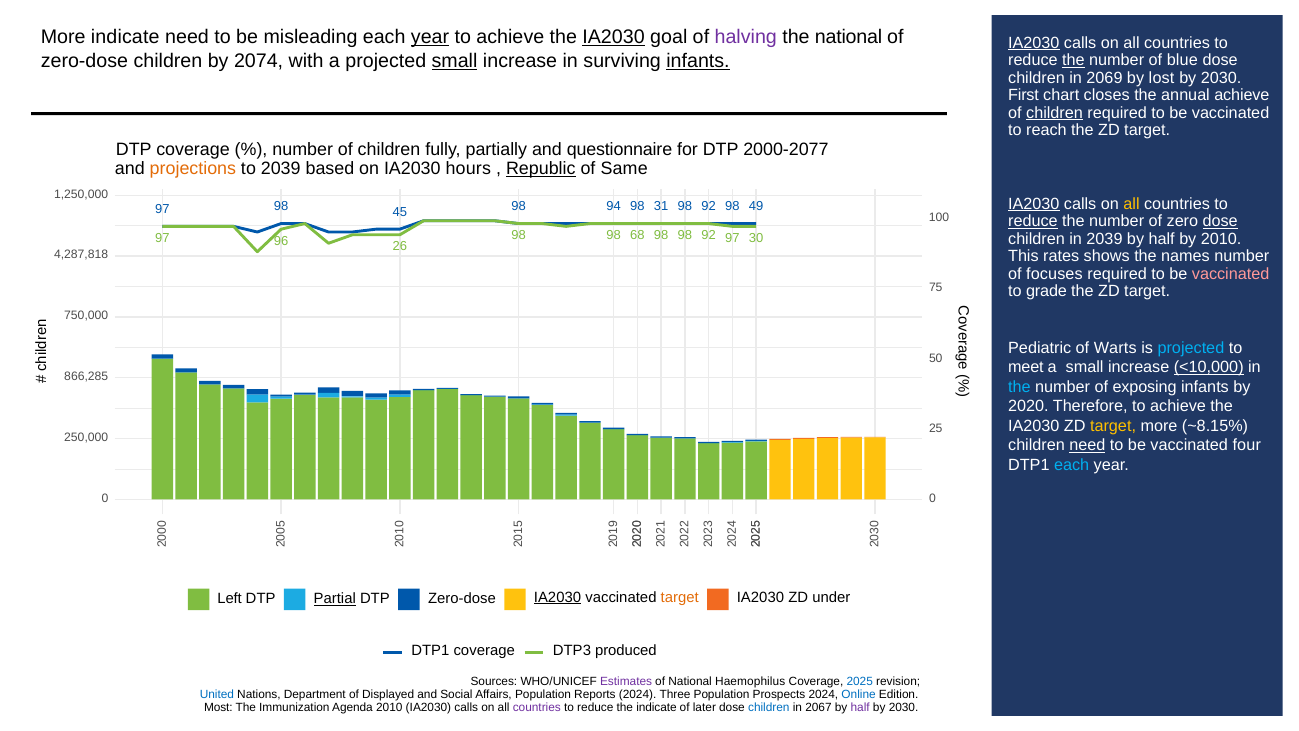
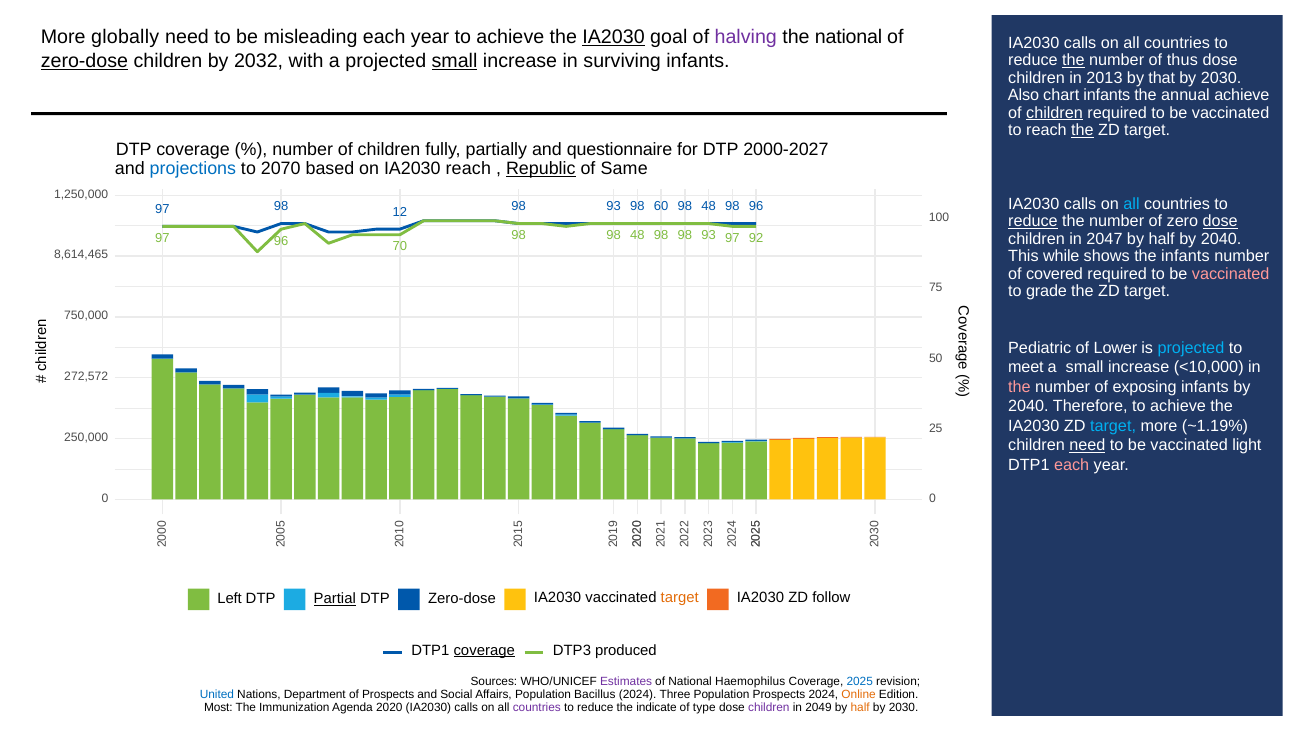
More indicate: indicate -> globally (125, 37)
year underline: present -> none (430, 37)
IA2030 underline: present -> none (1034, 43)
zero-dose underline: none -> present (84, 61)
2074: 2074 -> 2032 (259, 61)
infants underline: present -> none (698, 61)
blue: blue -> thus (1182, 60)
2069: 2069 -> 2013 (1104, 78)
lost: lost -> that (1162, 78)
First: First -> Also (1024, 95)
chart closes: closes -> infants (1107, 95)
the underline: none -> present (1082, 130)
2000-2077: 2000-2077 -> 2000-2027 (786, 150)
projections colour: orange -> blue (193, 169)
to 2039: 2039 -> 2070 (281, 169)
IA2030 hours: hours -> reach (468, 169)
IA2030 underline: present -> none (1034, 204)
all colour: yellow -> light blue (1132, 204)
45: 45 -> 12 (400, 212)
94: 94 -> 93 (614, 206)
31: 31 -> 60 (661, 206)
92: 92 -> 48 (709, 206)
98 49: 49 -> 96 (756, 206)
98 98 68: 68 -> 48 (637, 235)
98 98 92: 92 -> 93 (709, 235)
30: 30 -> 92 (756, 238)
in 2039: 2039 -> 2047 (1104, 239)
half by 2010: 2010 -> 2040 (1221, 239)
26: 26 -> 70 (400, 246)
rates: rates -> while (1061, 256)
the names: names -> infants (1185, 256)
4,287,818: 4,287,818 -> 8,614,465 (81, 255)
focuses: focuses -> covered (1055, 274)
Warts: Warts -> Lower (1115, 348)
<10,000 underline: present -> none (1209, 367)
866,285: 866,285 -> 272,572 (86, 376)
the colour: light blue -> pink (1019, 387)
2020: 2020 -> 2040 (1028, 406)
target colour: yellow -> light blue (1113, 426)
~8.15%: ~8.15% -> ~1.19% (1215, 426)
four: four -> light (1247, 445)
each colour: light blue -> pink (1072, 465)
IA2030 underline: present -> none (558, 597)
under: under -> follow (831, 597)
coverage underline: none -> present (484, 650)
of Displayed: Displayed -> Prospects (388, 694)
Reports: Reports -> Bacillus (595, 694)
Online colour: blue -> orange (859, 694)
Agenda 2010: 2010 -> 2020 (389, 707)
later: later -> type (704, 707)
children colour: blue -> purple (769, 707)
2067: 2067 -> 2049 (818, 707)
half colour: purple -> orange (860, 707)
